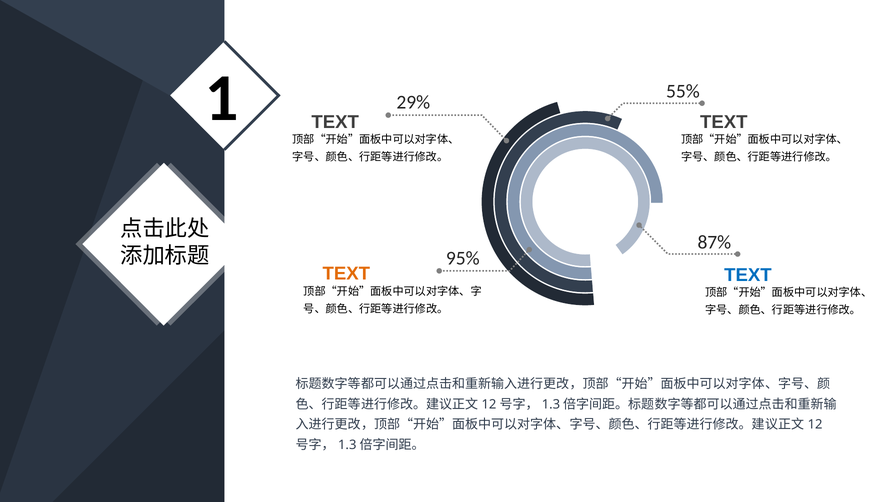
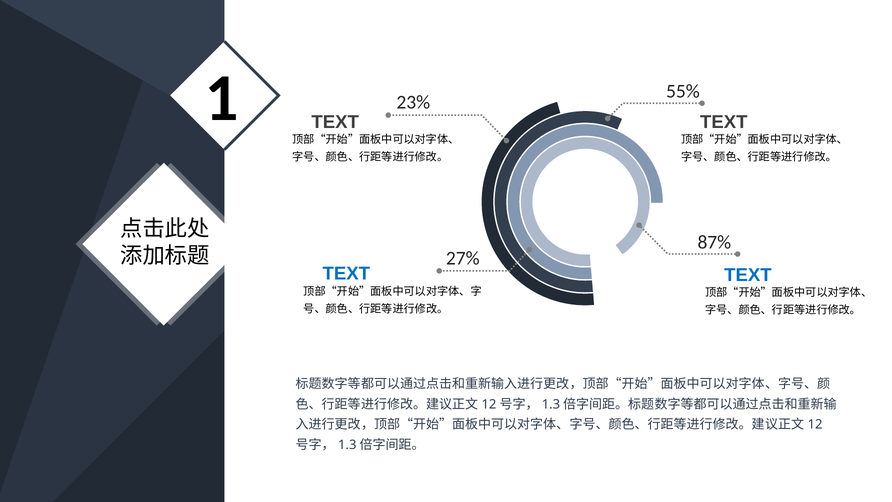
29%: 29% -> 23% (413, 102)
95%: 95% -> 27% (463, 258)
TEXT colour: orange -> blue (346, 274)
